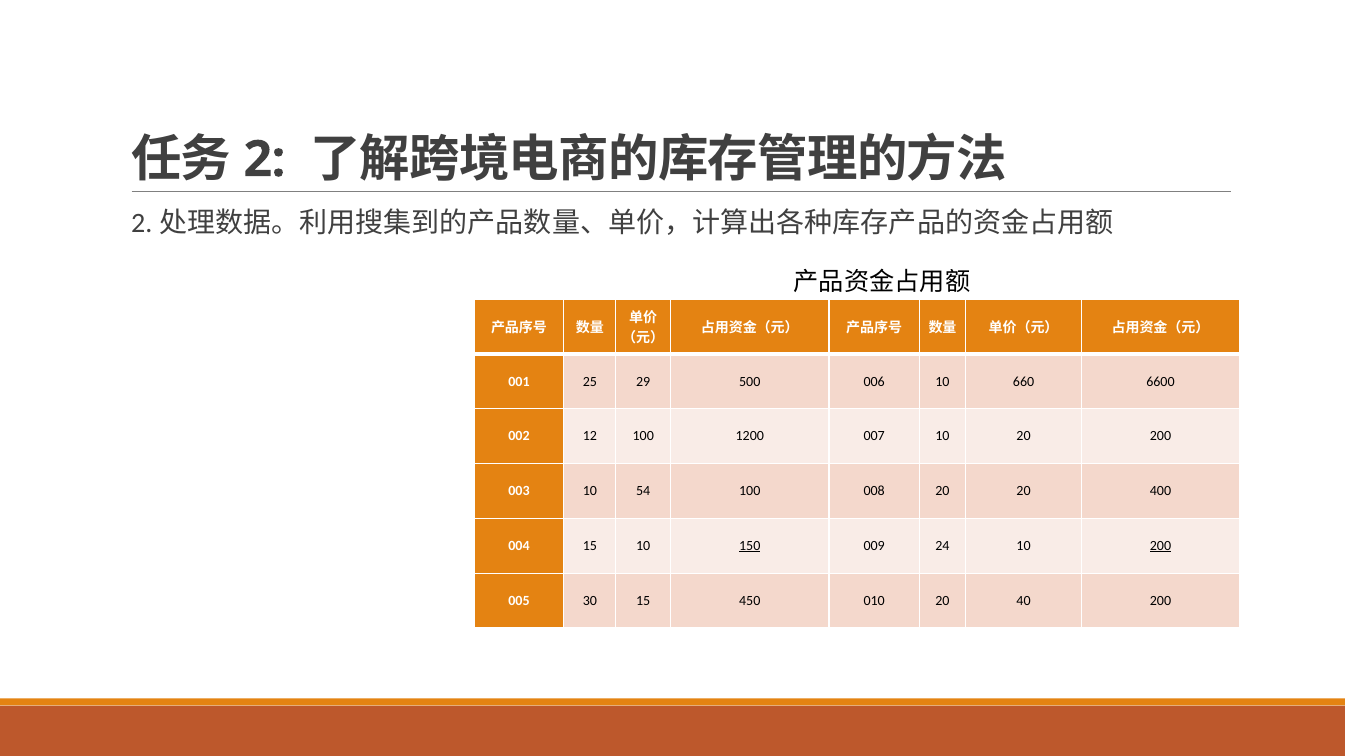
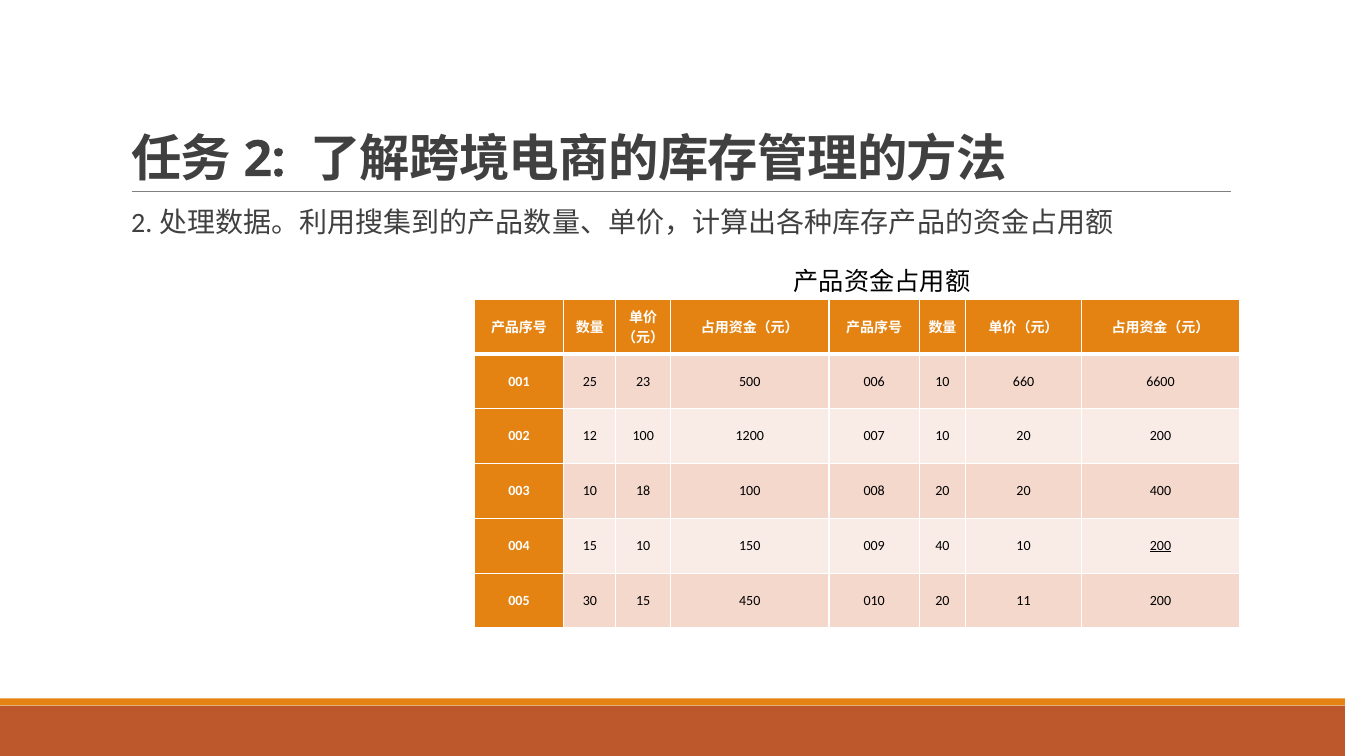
29: 29 -> 23 (643, 382)
54: 54 -> 18 (643, 491)
150 underline: present -> none (750, 546)
24: 24 -> 40 (942, 546)
40: 40 -> 11 (1024, 601)
